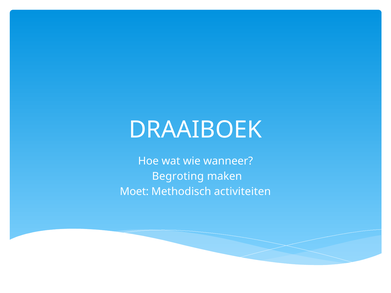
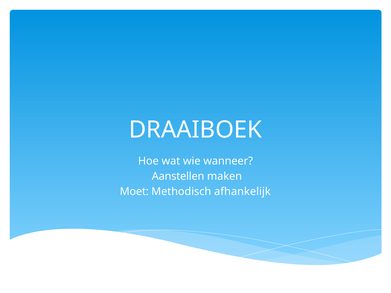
Begroting: Begroting -> Aanstellen (178, 177)
activiteiten: activiteiten -> afhankelijk (242, 192)
